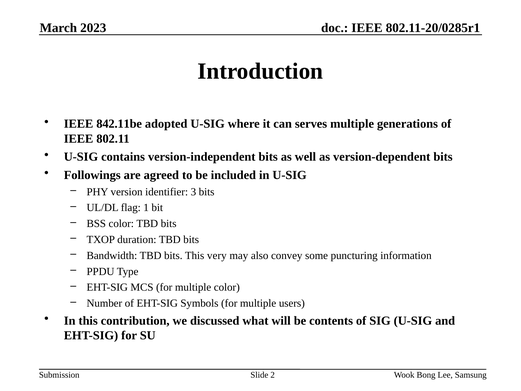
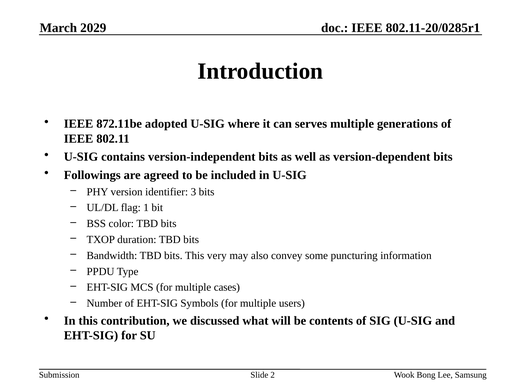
2023: 2023 -> 2029 (93, 28)
842.11be: 842.11be -> 872.11be (119, 124)
multiple color: color -> cases (227, 287)
